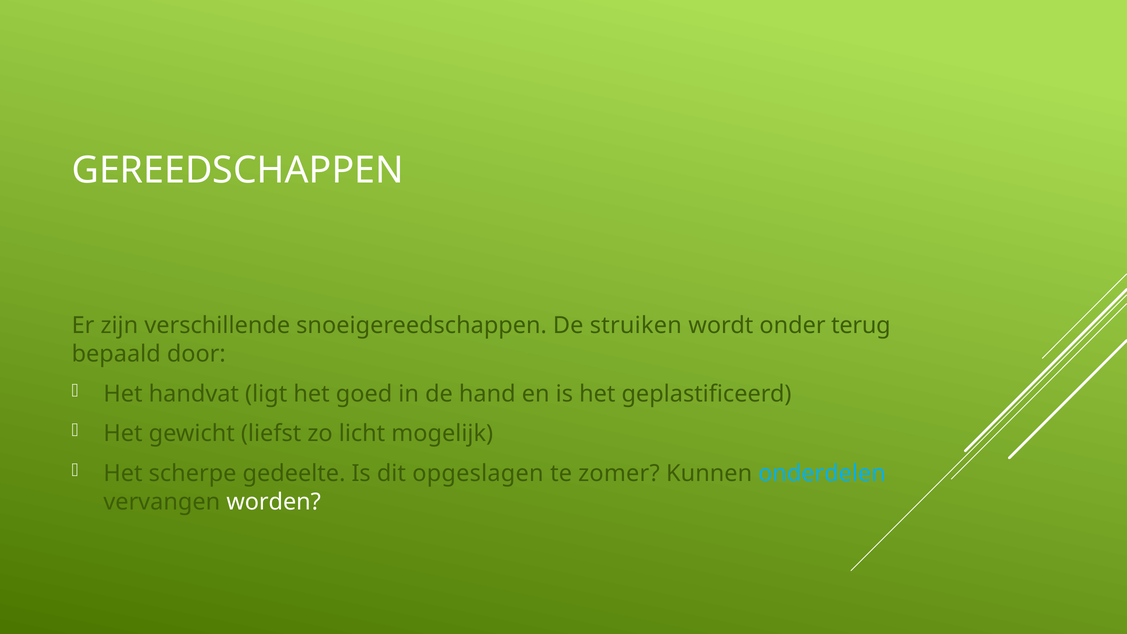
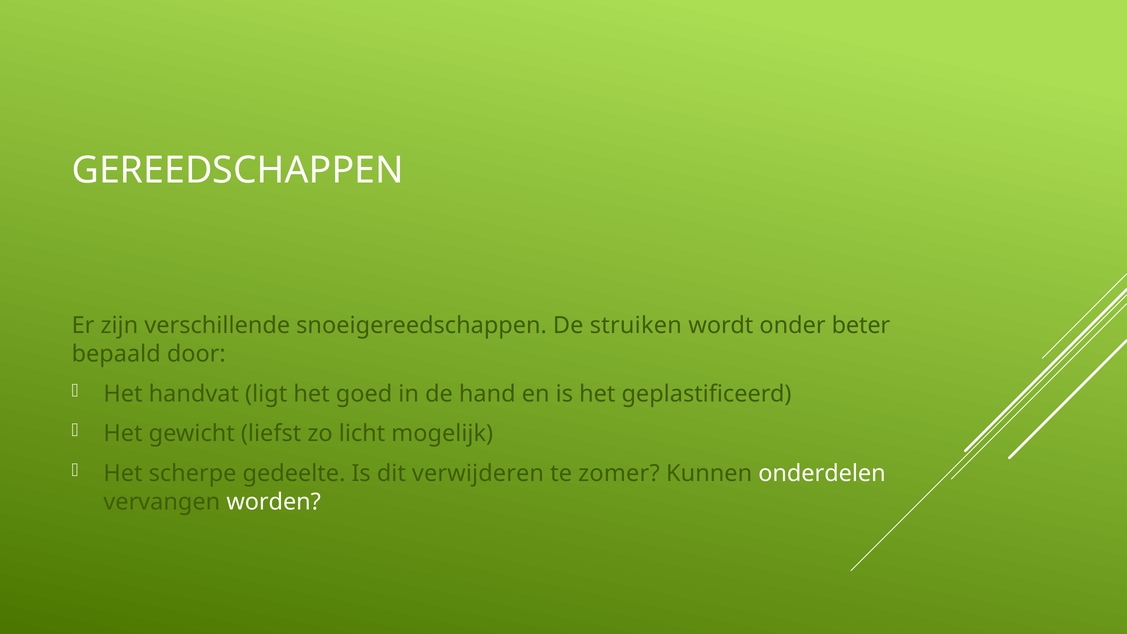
terug: terug -> beter (861, 326)
opgeslagen: opgeslagen -> verwijderen (478, 474)
onderdelen colour: light blue -> white (822, 474)
